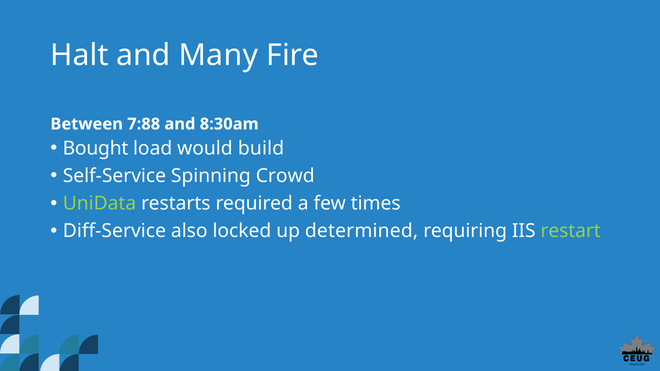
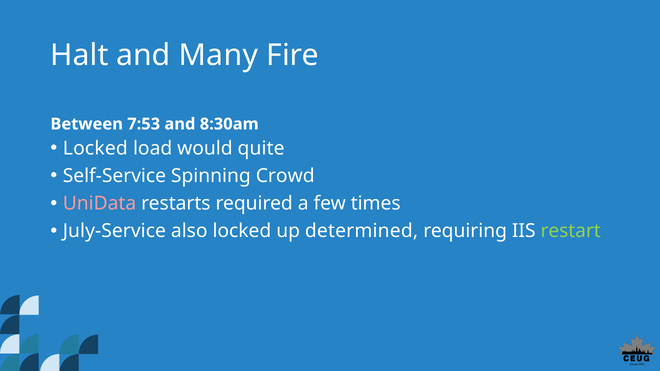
7:88: 7:88 -> 7:53 (144, 124)
Bought: Bought -> Locked (95, 148)
build: build -> quite (261, 148)
UniData colour: light green -> pink (100, 204)
Diff-Service: Diff-Service -> July-Service (114, 231)
